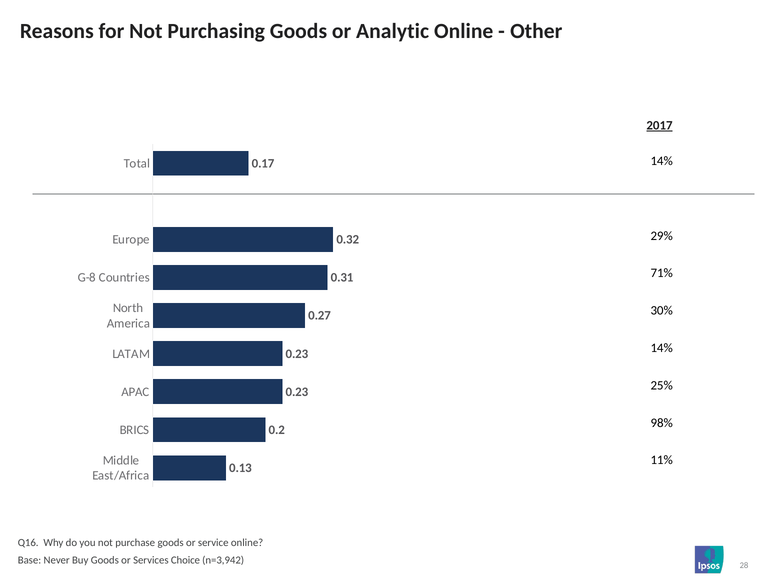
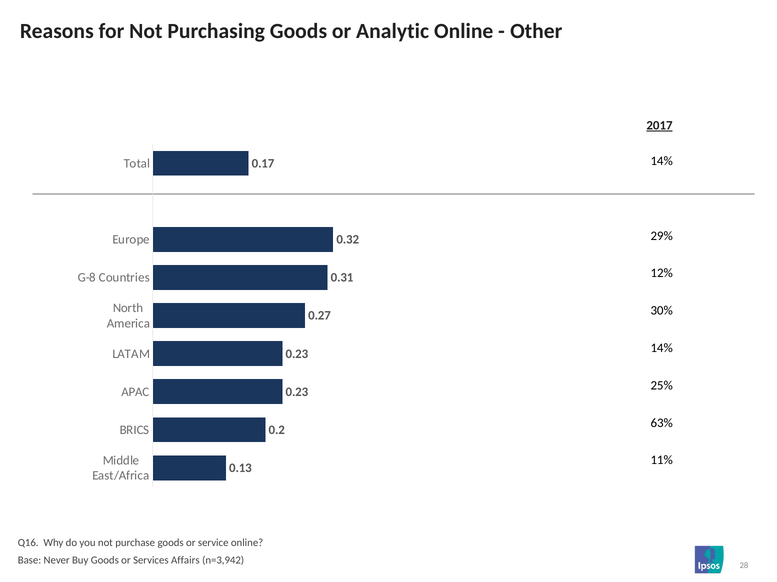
71%: 71% -> 12% (662, 274)
98%: 98% -> 63% (662, 423)
Choice: Choice -> Affairs (185, 561)
